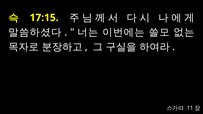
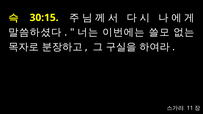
17:15: 17:15 -> 30:15 (44, 18)
